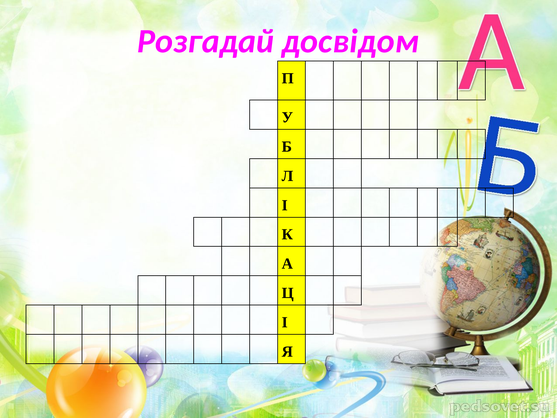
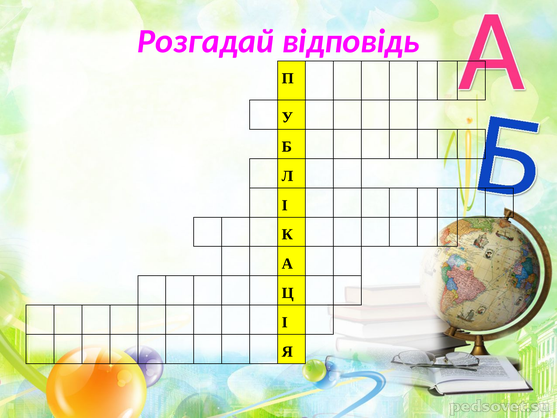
досвідом: досвідом -> відповідь (351, 41)
